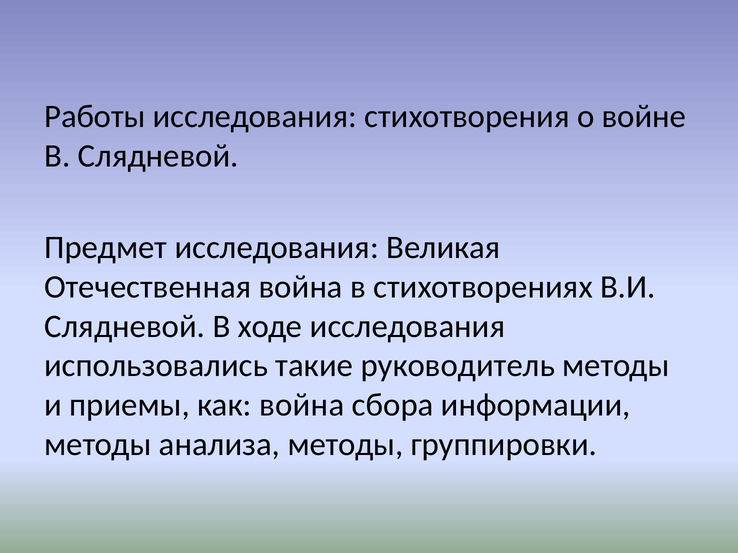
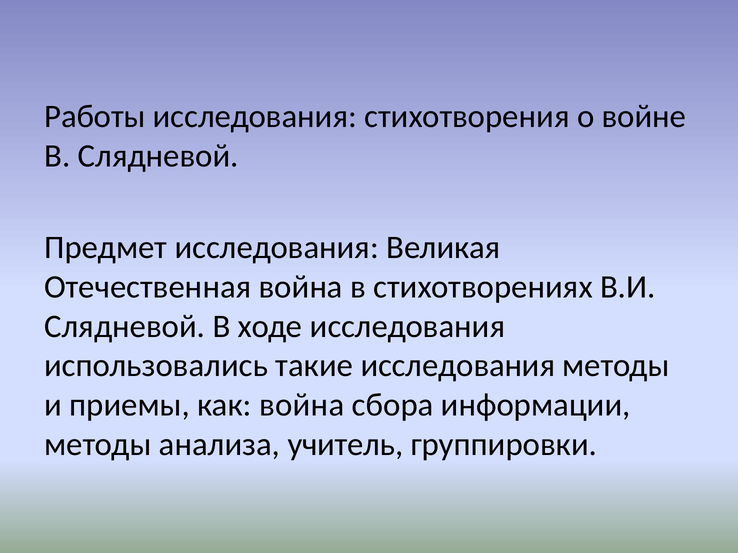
такие руководитель: руководитель -> исследования (458, 366)
анализа методы: методы -> учитель (345, 445)
